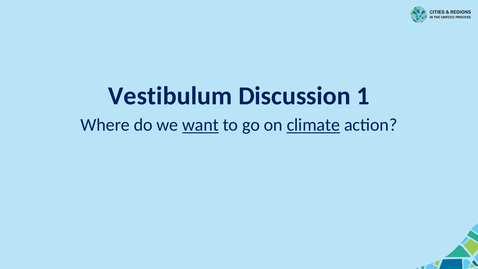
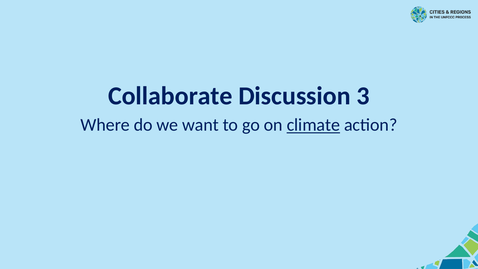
Vestibulum: Vestibulum -> Collaborate (170, 96)
1: 1 -> 3 (363, 96)
want underline: present -> none (201, 125)
